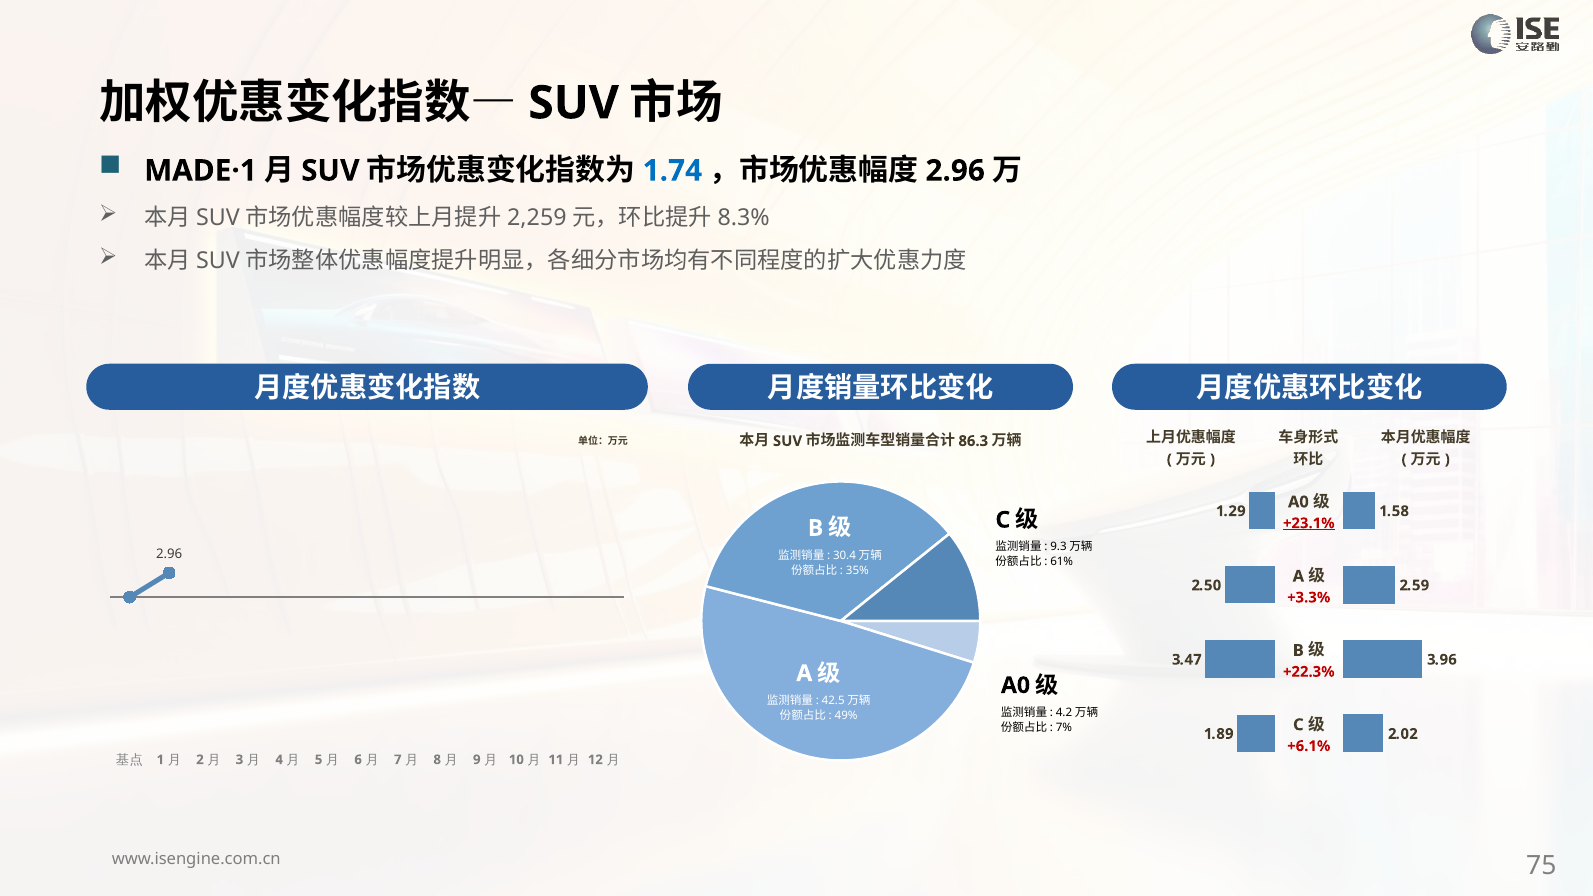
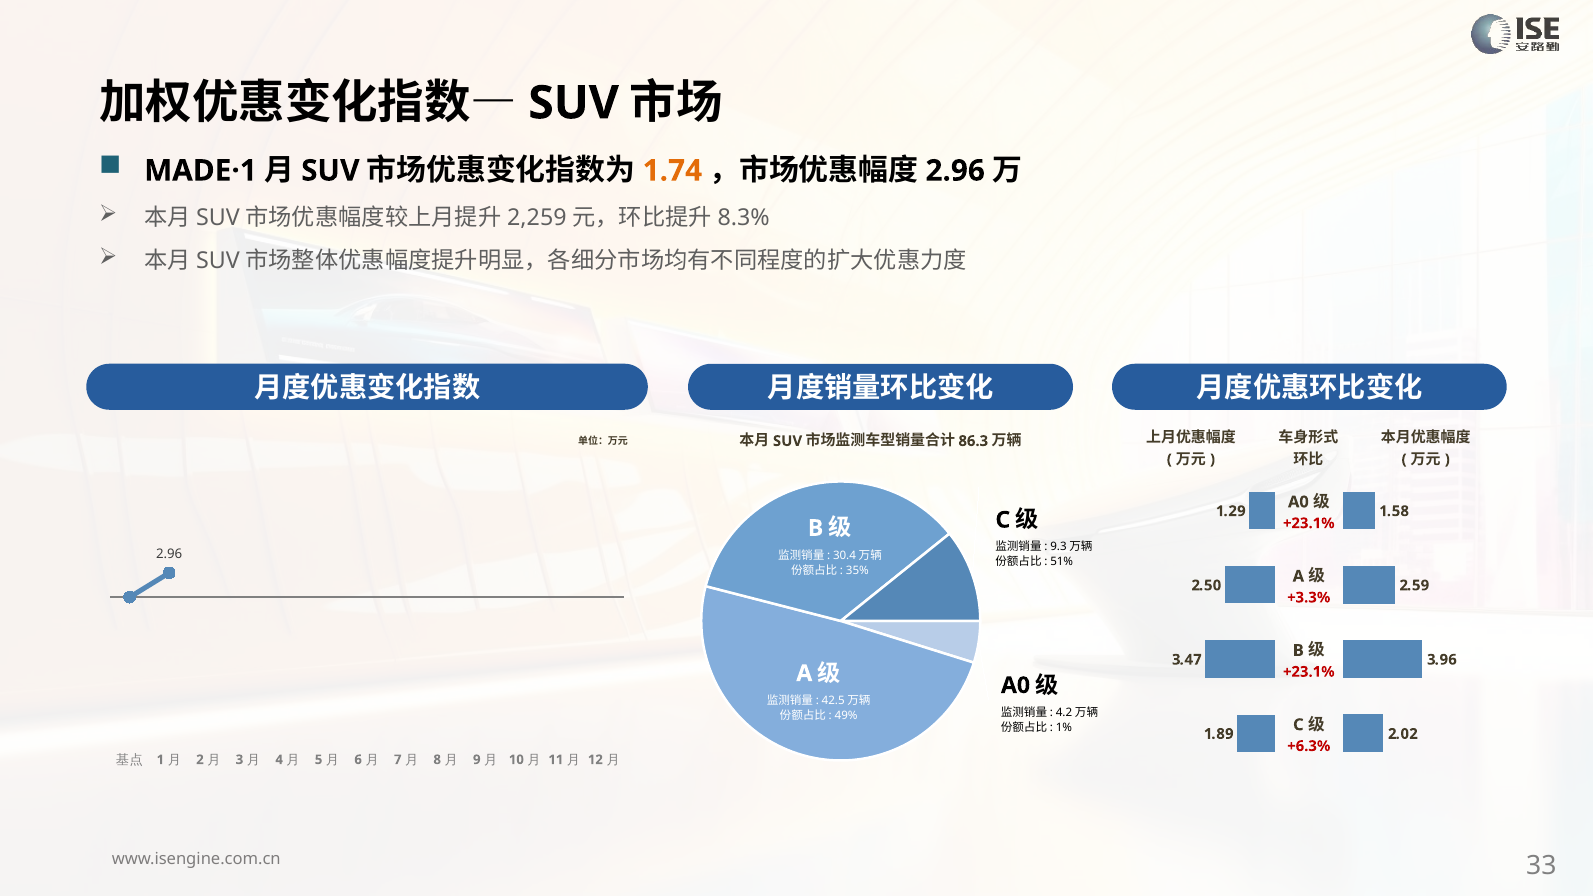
1.74 colour: blue -> orange (672, 171)
+23.1% underline: present -> none (1309, 523)
61%: 61% -> 51% (1062, 562)
+22.3%: +22.3% -> +23.1% (1309, 672)
7%: 7% -> 1% (1064, 727)
+6.1%: +6.1% -> +6.3% (1309, 746)
75: 75 -> 33 (1541, 866)
